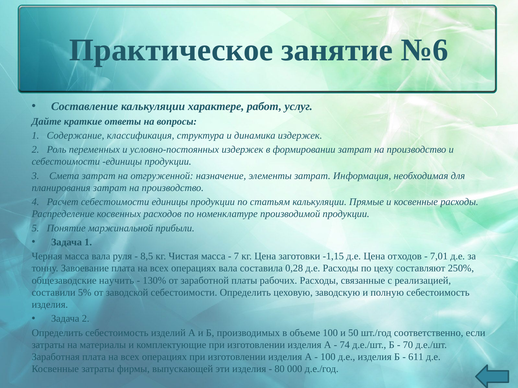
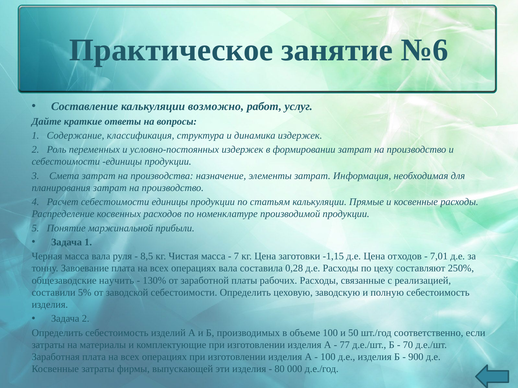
характере: характере -> возможно (216, 107)
отгруженной: отгруженной -> производства (162, 176)
74: 74 -> 77 (345, 345)
611: 611 -> 900 (416, 357)
